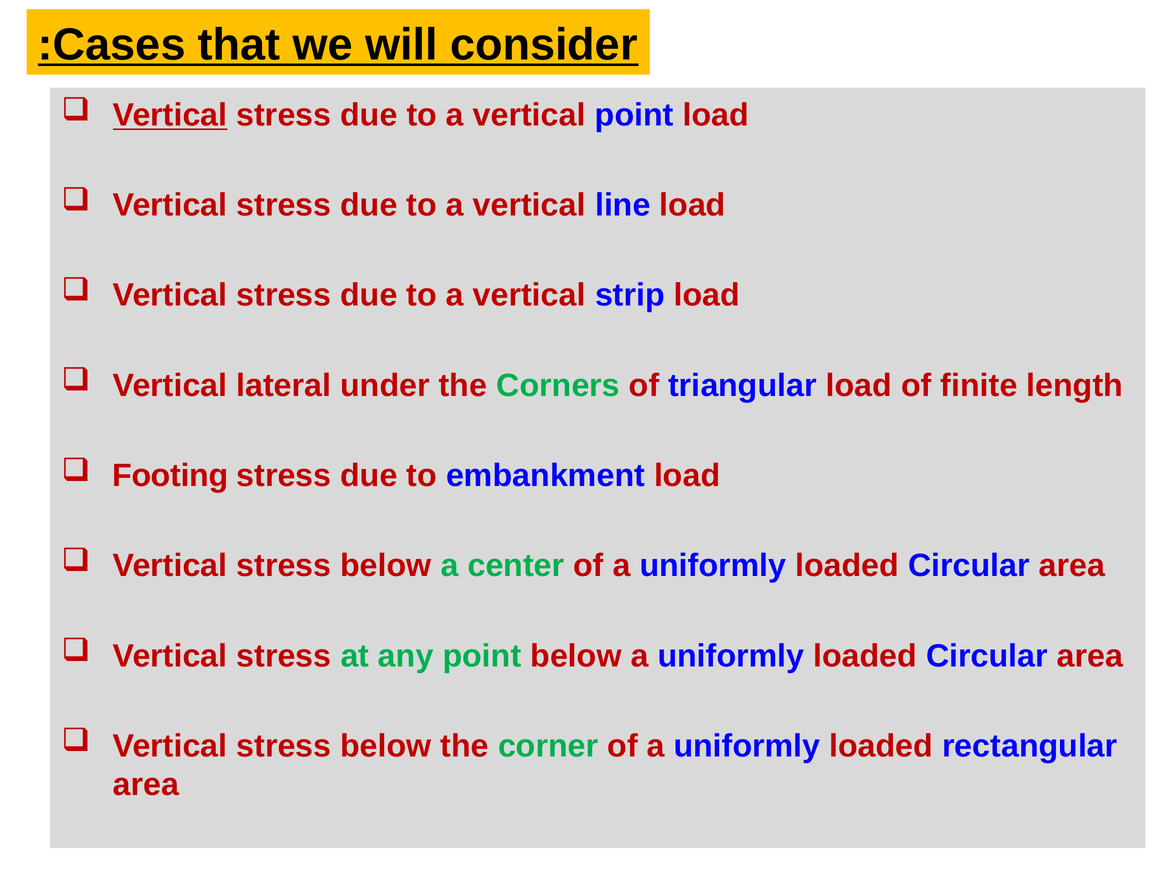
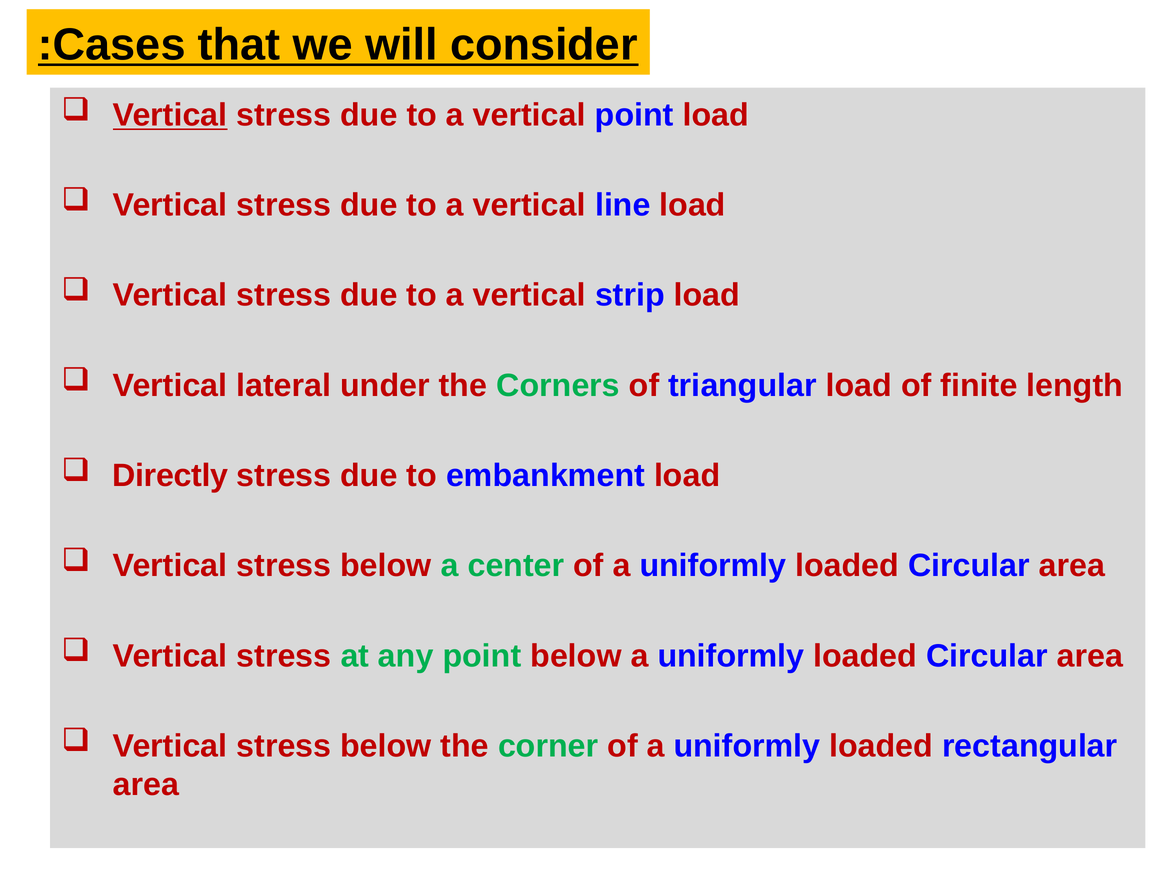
Footing: Footing -> Directly (170, 476)
